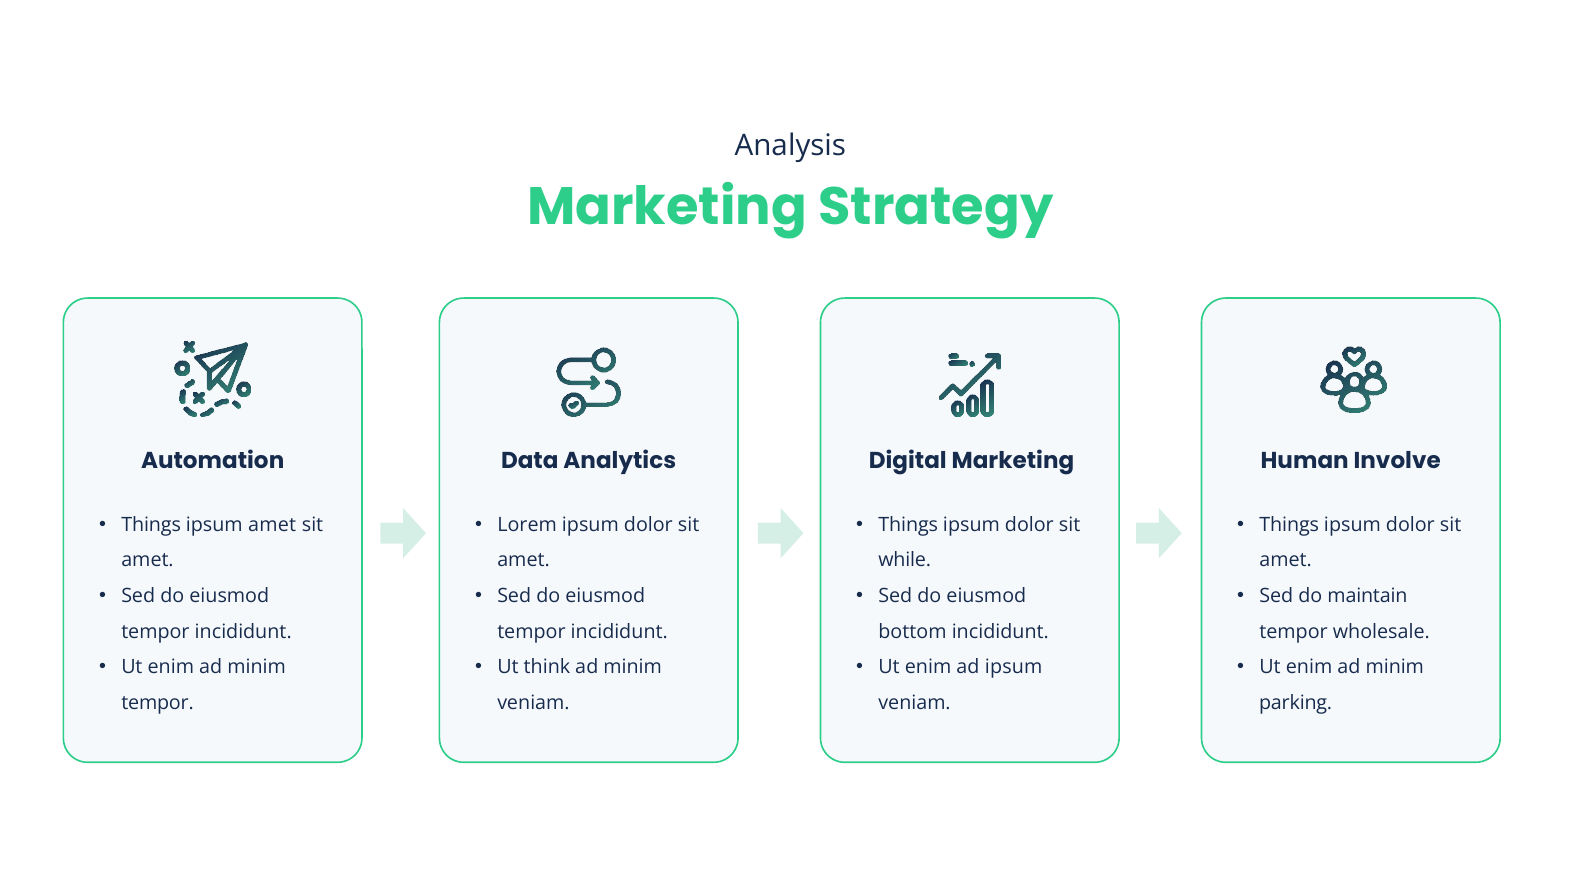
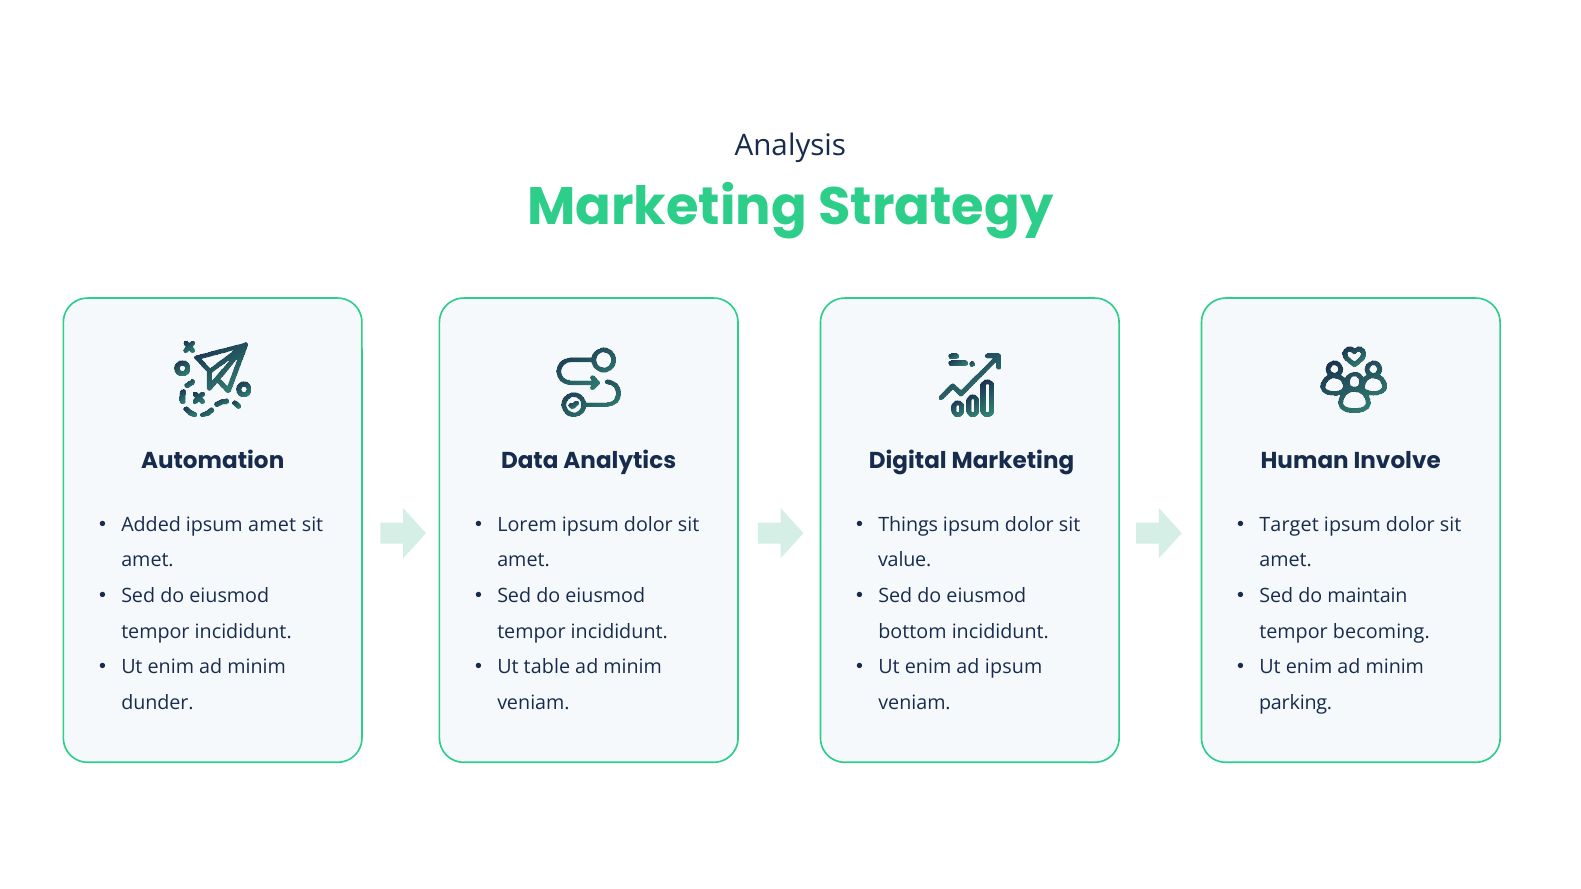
Things: Things -> Added (151, 525)
Things: Things -> Target (1289, 525)
while: while -> value (905, 561)
wholesale: wholesale -> becoming (1381, 632)
think: think -> table (547, 667)
tempor: tempor -> dunder (157, 703)
